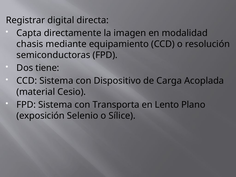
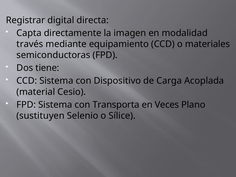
chasis: chasis -> través (30, 44)
resolución: resolución -> materiales (207, 44)
Lento: Lento -> Veces (167, 105)
exposición: exposición -> sustituyen (41, 116)
